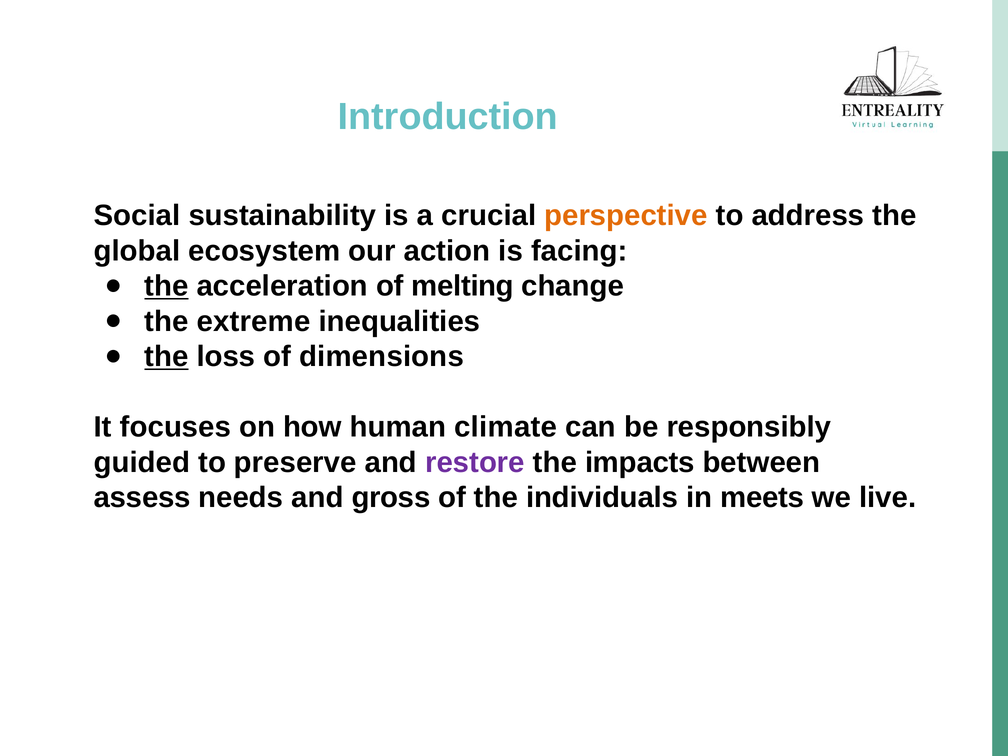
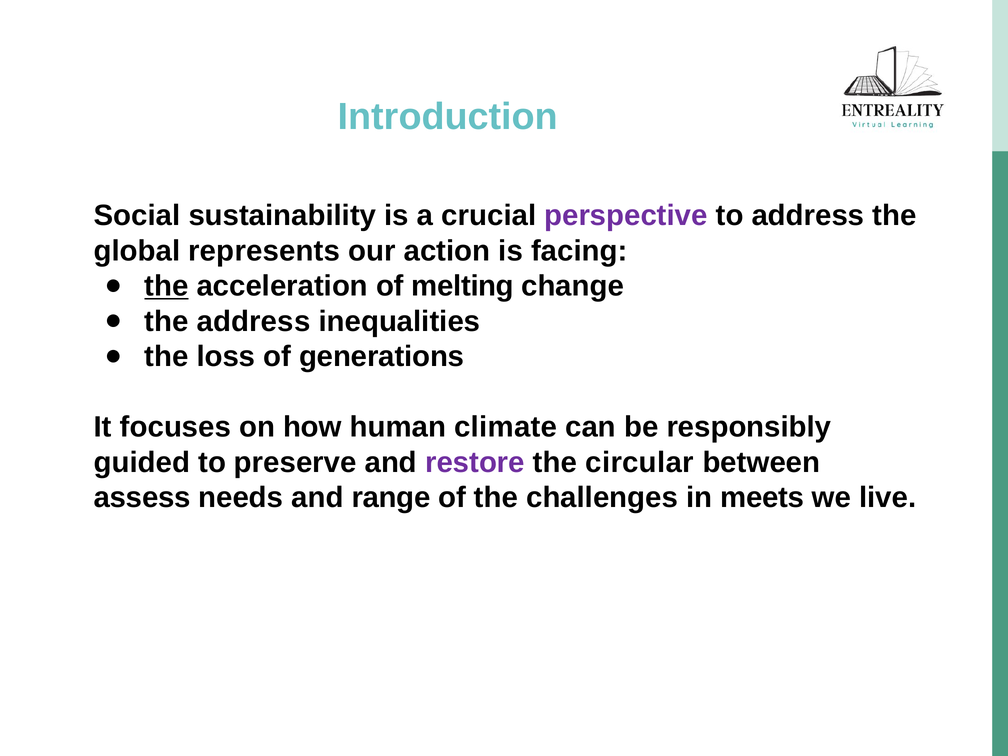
perspective colour: orange -> purple (626, 216)
ecosystem: ecosystem -> represents (264, 251)
the extreme: extreme -> address (253, 321)
the underline: present -> none (166, 357)
dimensions: dimensions -> generations (382, 357)
impacts: impacts -> circular (640, 463)
gross: gross -> range (391, 498)
individuals: individuals -> challenges (602, 498)
